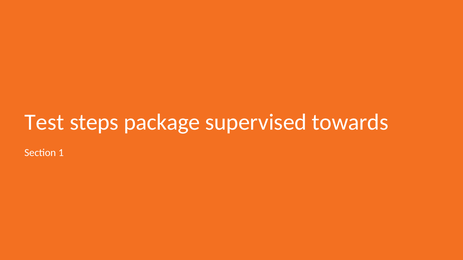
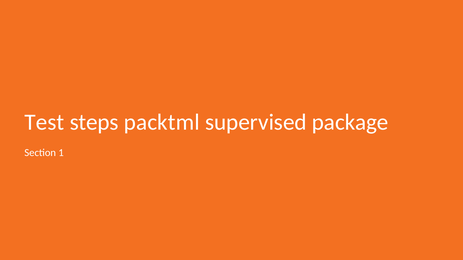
package: package -> packtml (162, 122)
towards: towards -> package (350, 122)
